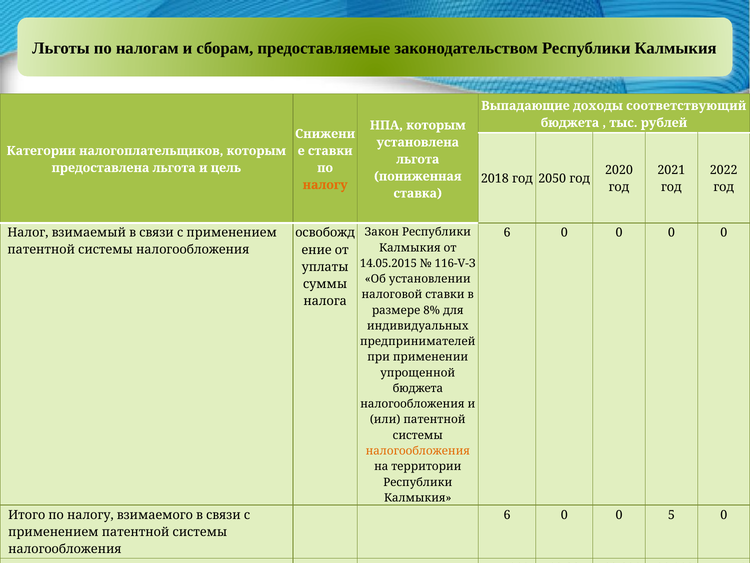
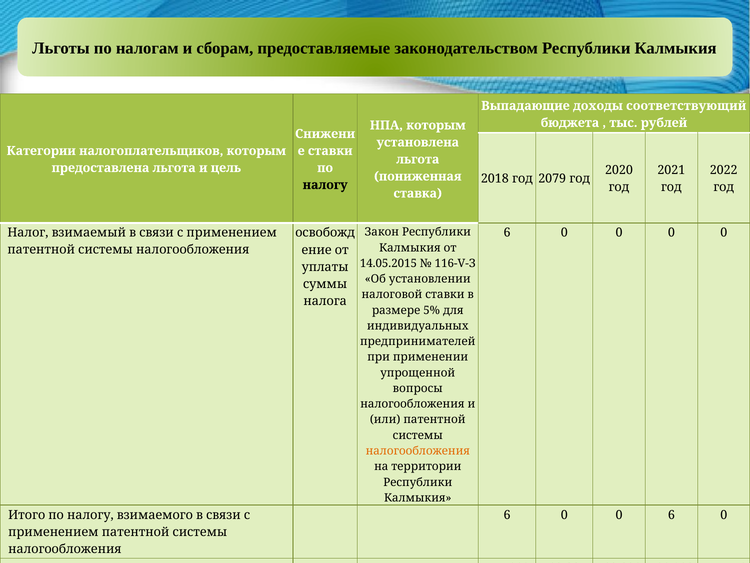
2050: 2050 -> 2079 (552, 179)
налогу colour: orange -> black (325, 185)
8%: 8% -> 5% (432, 310)
бюджета: бюджета -> вопросы (418, 388)
0 5: 5 -> 6 (671, 514)
